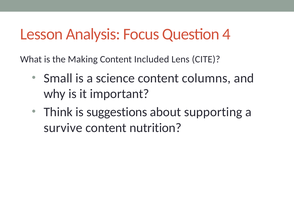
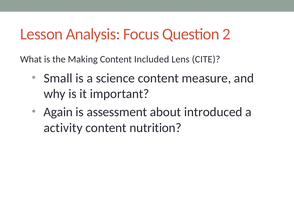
4: 4 -> 2 (227, 34)
columns: columns -> measure (206, 78)
Think: Think -> Again (58, 112)
suggestions: suggestions -> assessment (117, 112)
supporting: supporting -> introduced (213, 112)
survive: survive -> activity (63, 128)
